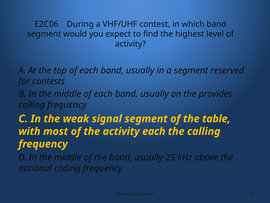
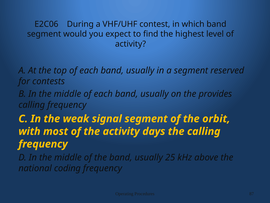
table: table -> orbit (216, 118)
activity each: each -> days (154, 131)
